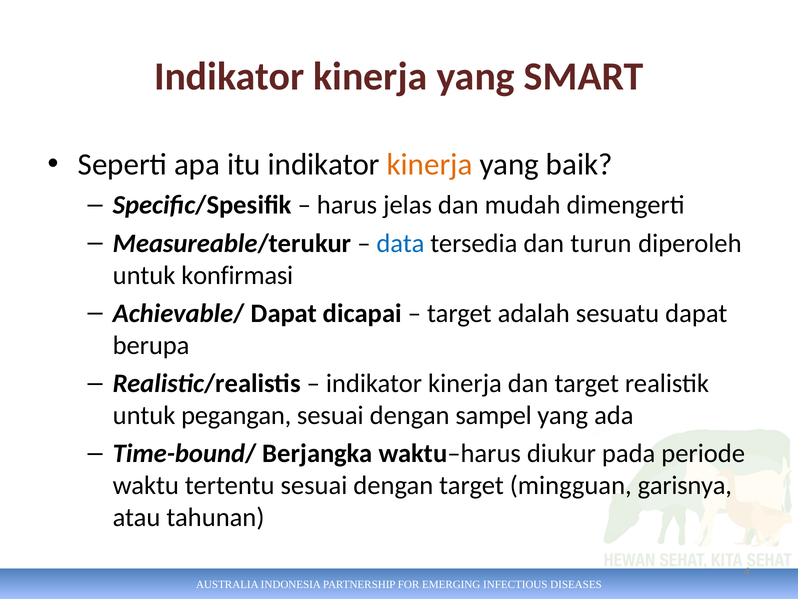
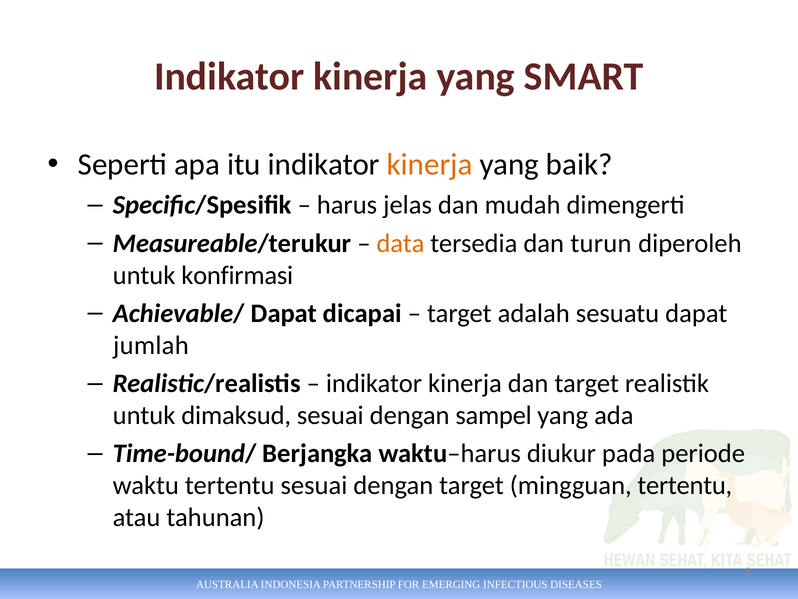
data colour: blue -> orange (400, 243)
berupa: berupa -> jumlah (151, 345)
pegangan: pegangan -> dimaksud (236, 415)
mingguan garisnya: garisnya -> tertentu (685, 485)
